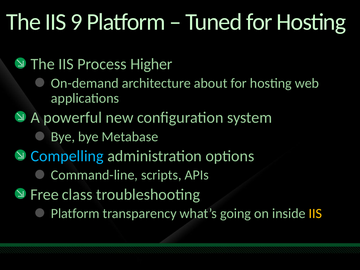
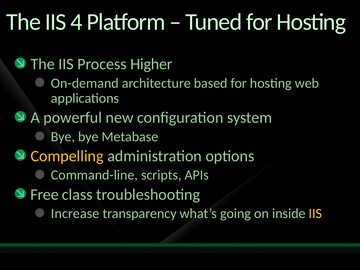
9: 9 -> 4 (76, 22)
about: about -> based (211, 83)
Compelling colour: light blue -> yellow (67, 156)
Platform: Platform -> Increase (75, 214)
